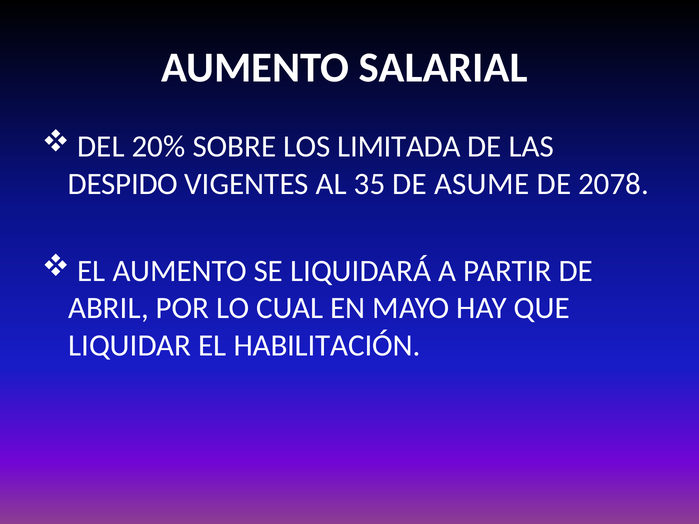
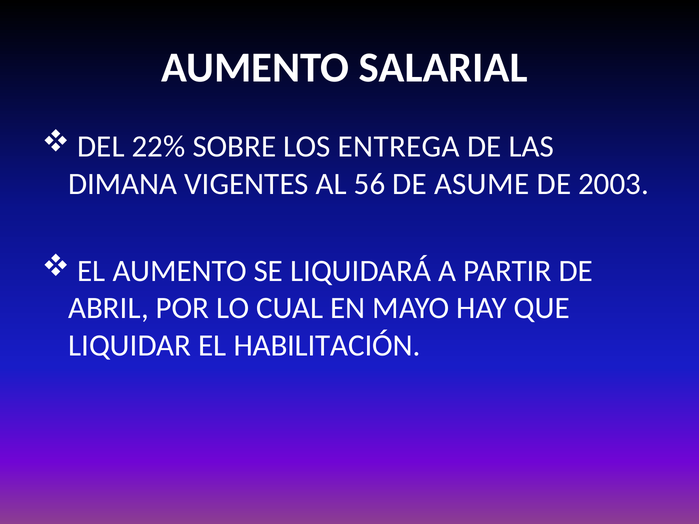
20%: 20% -> 22% (159, 147)
LIMITADA: LIMITADA -> ENTREGA (399, 147)
DESPIDO: DESPIDO -> DIMANA (123, 184)
35: 35 -> 56 (370, 184)
2078: 2078 -> 2003 (614, 184)
